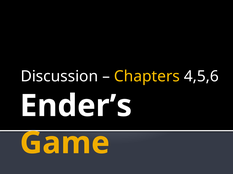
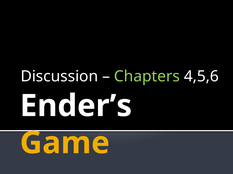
Chapters colour: yellow -> light green (147, 77)
